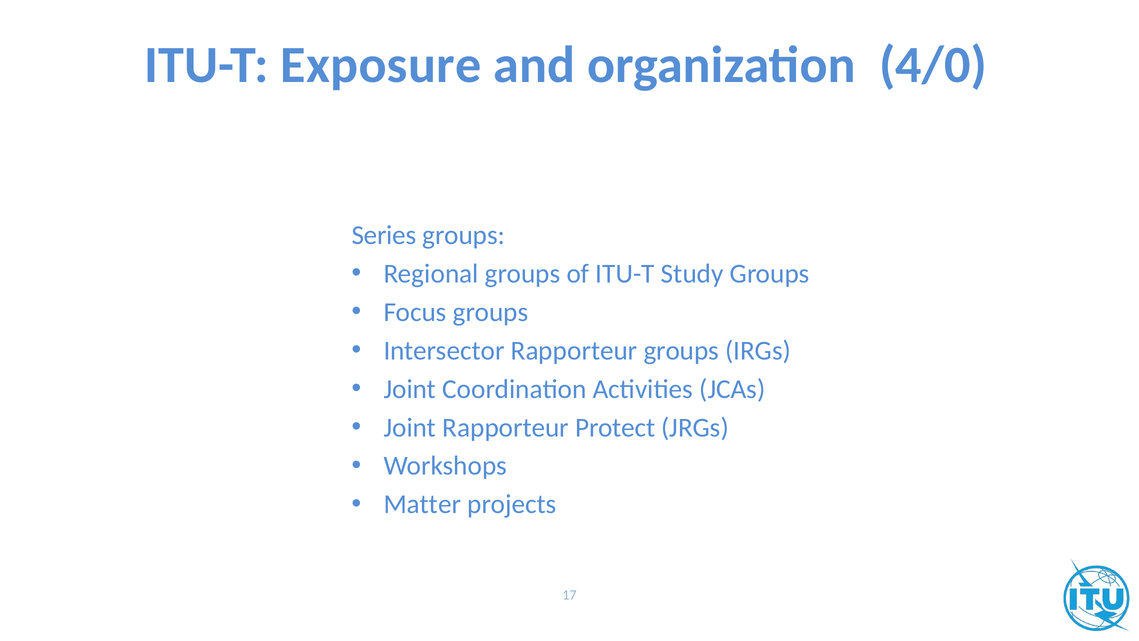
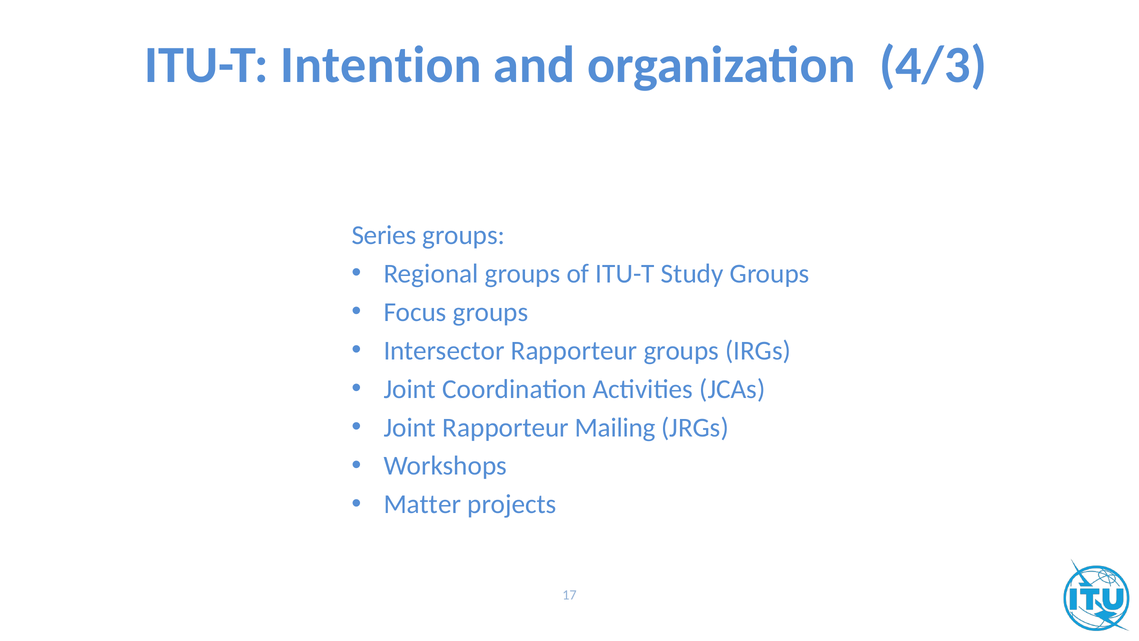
Exposure: Exposure -> Intention (381, 65)
4/0: 4/0 -> 4/3 (933, 65)
Protect: Protect -> Mailing (615, 427)
